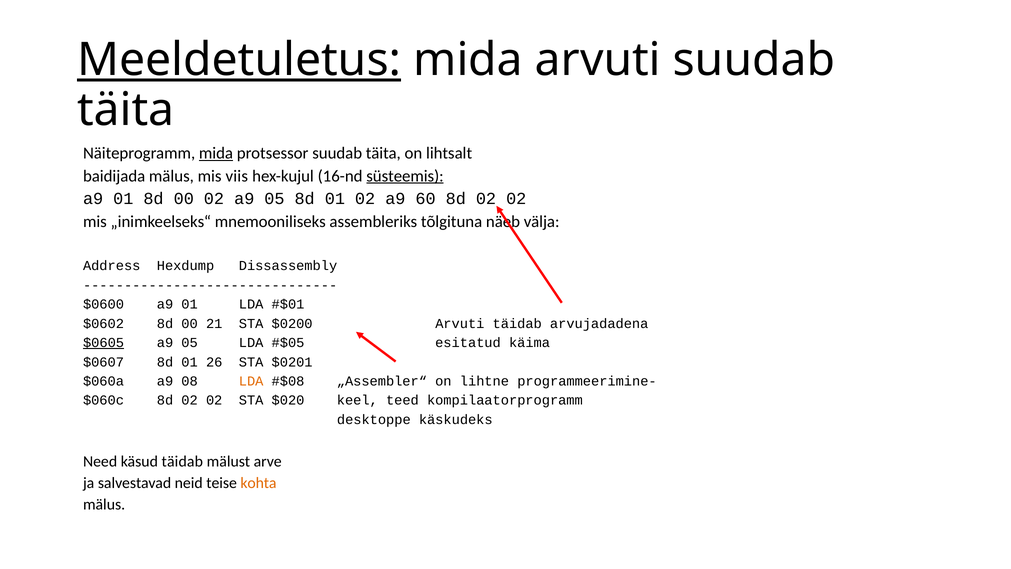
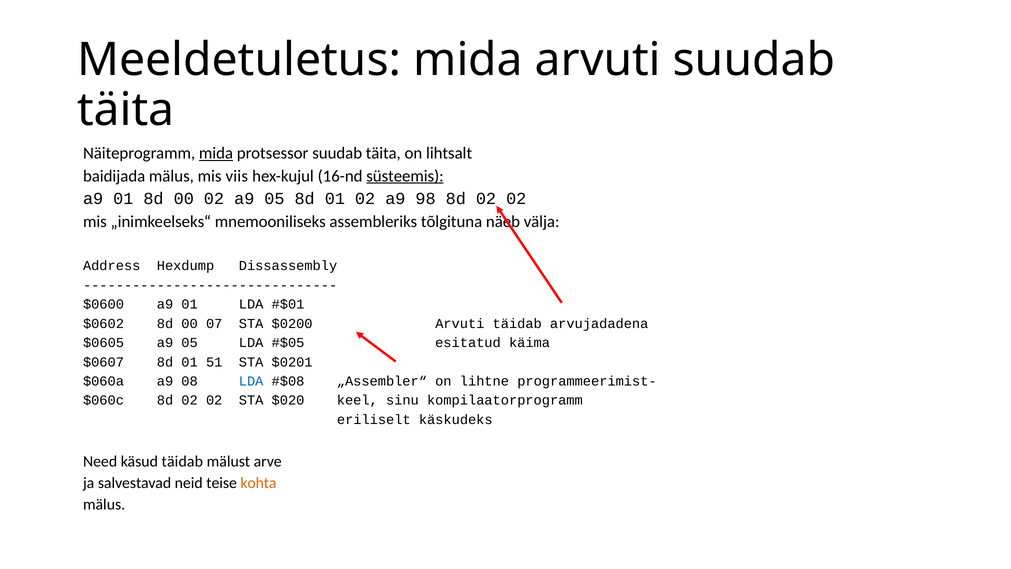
Meeldetuletus underline: present -> none (239, 60)
60: 60 -> 98 (426, 199)
21: 21 -> 07 (214, 323)
$0605 underline: present -> none (104, 343)
26: 26 -> 51 (214, 362)
LDA colour: orange -> blue (251, 381)
programmeerimine-: programmeerimine- -> programmeerimist- (587, 381)
teed: teed -> sinu (402, 400)
desktoppe: desktoppe -> eriliselt (374, 419)
